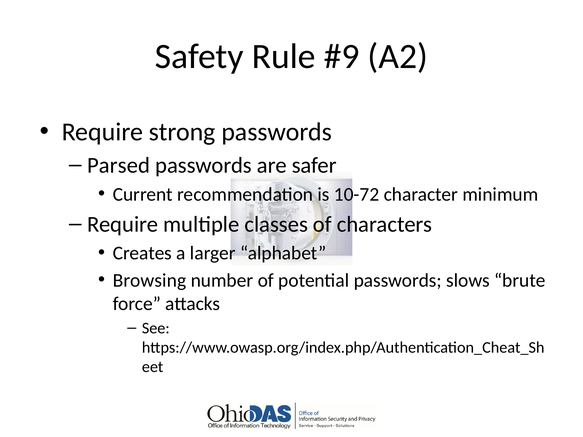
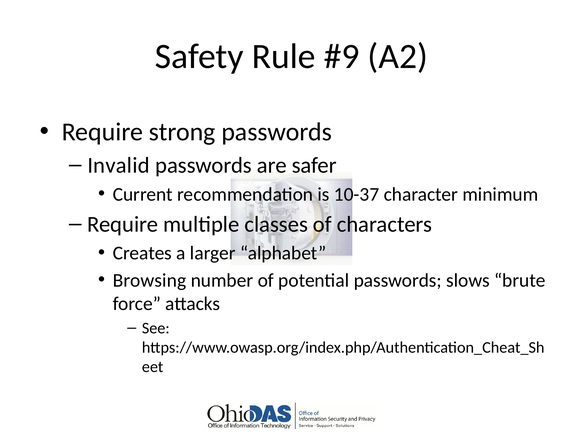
Parsed: Parsed -> Invalid (119, 165)
10-72: 10-72 -> 10-37 (357, 194)
